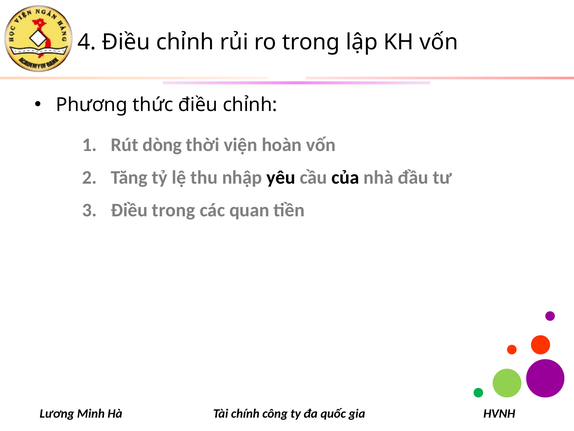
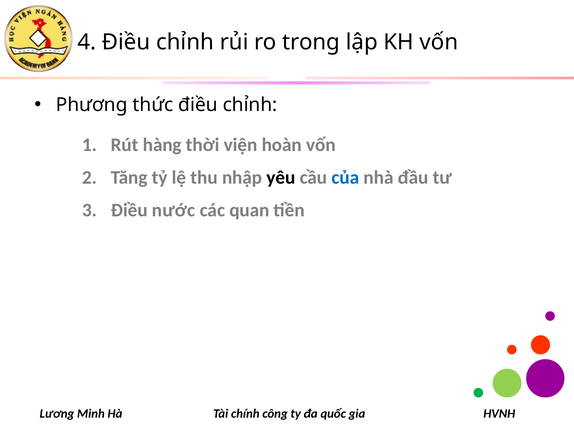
dòng: dòng -> hàng (162, 145)
của colour: black -> blue (345, 177)
Điều trong: trong -> nước (174, 210)
